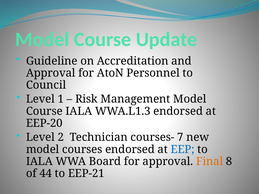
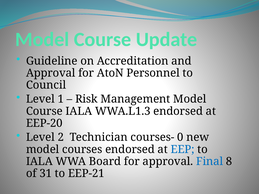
7: 7 -> 0 (180, 137)
Final colour: orange -> blue (210, 162)
44: 44 -> 31 (46, 174)
